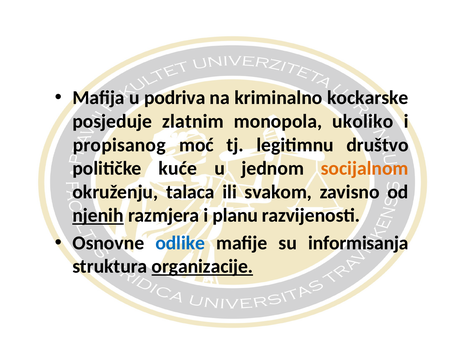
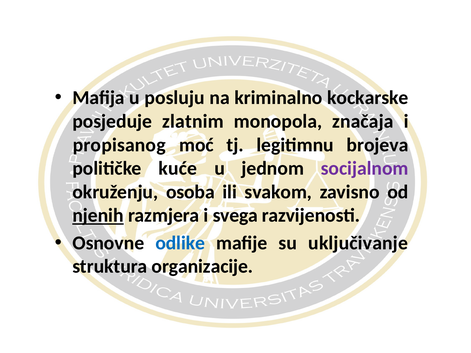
podriva: podriva -> posluju (175, 98)
ukoliko: ukoliko -> značaja (363, 121)
društvo: društvo -> brojeva (377, 145)
socijalnom colour: orange -> purple (365, 169)
talaca: talaca -> osoba (190, 192)
planu: planu -> svega (235, 216)
informisanja: informisanja -> uključivanje (358, 243)
organizacije underline: present -> none (202, 267)
